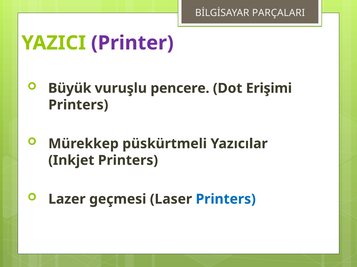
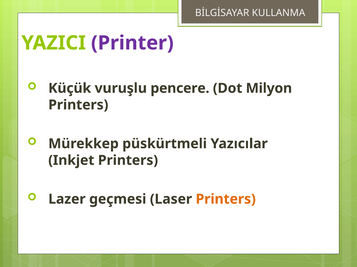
PARÇALARI: PARÇALARI -> KULLANMA (279, 13)
Büyük: Büyük -> Küçük (70, 88)
Erişimi: Erişimi -> Milyon (269, 88)
Printers colour: blue -> orange (226, 200)
